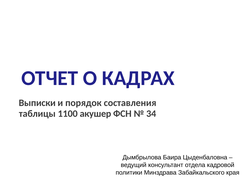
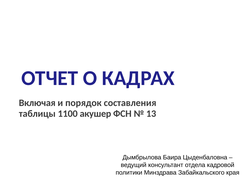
Выписки: Выписки -> Включая (37, 103)
34: 34 -> 13 (151, 114)
